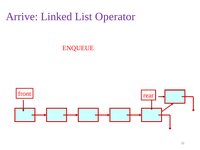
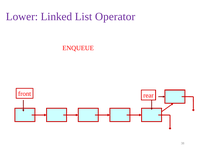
Arrive: Arrive -> Lower (22, 17)
